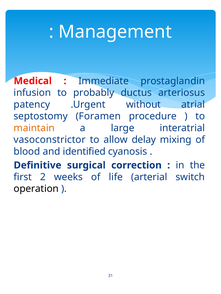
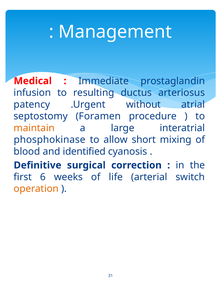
probably: probably -> resulting (94, 93)
vasoconstrictor: vasoconstrictor -> phosphokinase (50, 140)
delay: delay -> short (144, 140)
2: 2 -> 6 (43, 177)
operation colour: black -> orange (36, 189)
